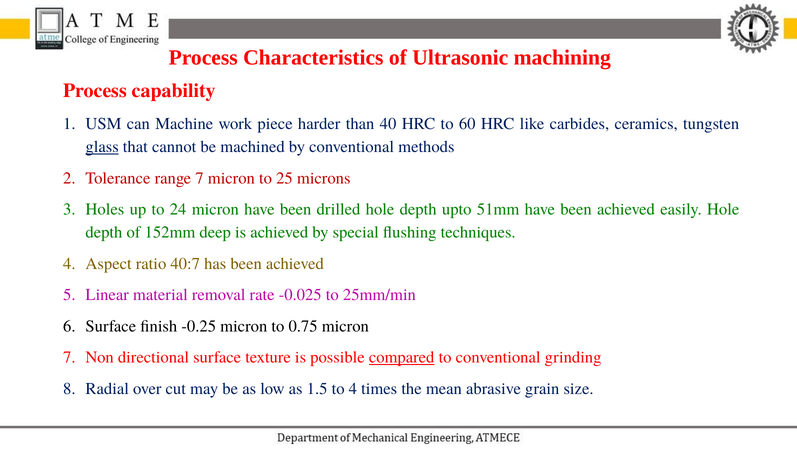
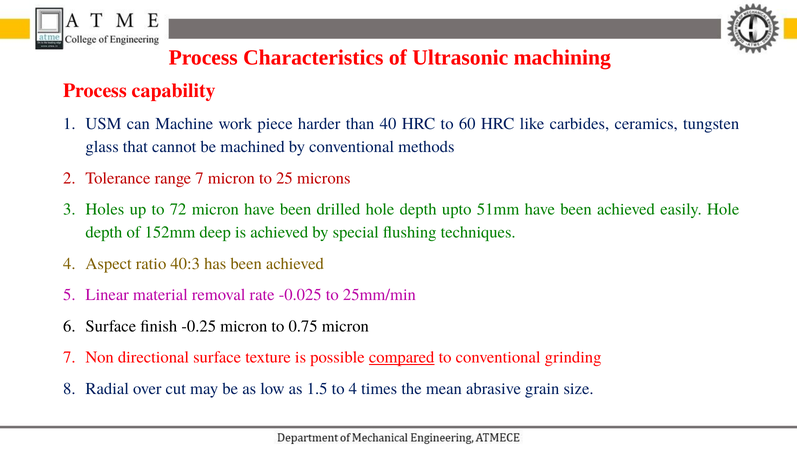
glass underline: present -> none (102, 147)
24: 24 -> 72 (178, 209)
40:7: 40:7 -> 40:3 (185, 263)
